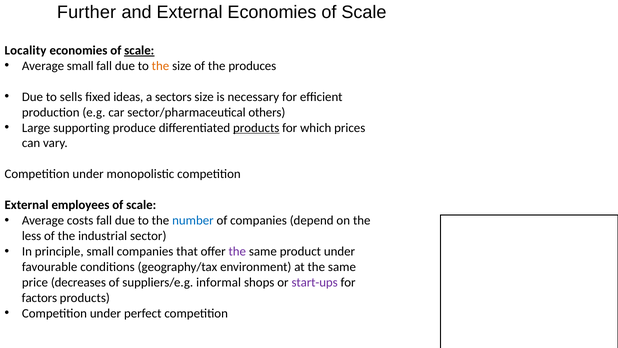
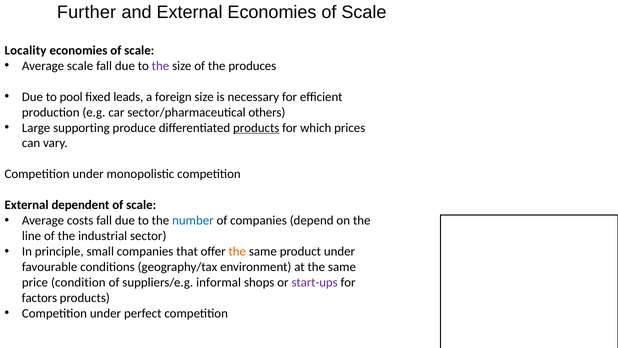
scale underline: present -> none (139, 50)
Average small: small -> scale (80, 66)
the colour: orange -> purple (160, 66)
sells: sells -> pool (71, 97)
ideas: ideas -> leads (128, 97)
sectors: sectors -> foreign (173, 97)
employees: employees -> dependent (80, 205)
less: less -> line (32, 236)
the colour: purple -> orange (237, 251)
decreases: decreases -> condition (78, 282)
